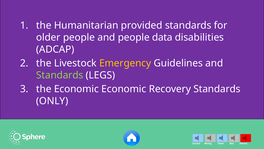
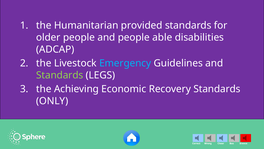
data: data -> able (162, 37)
Emergency colour: yellow -> light blue (125, 63)
the Economic: Economic -> Achieving (76, 89)
